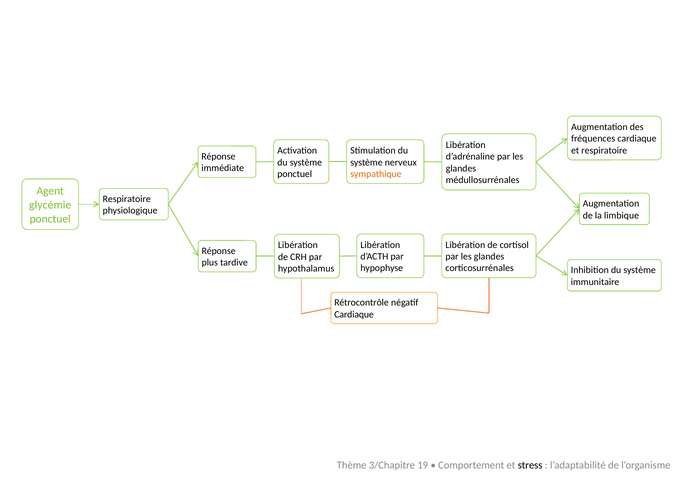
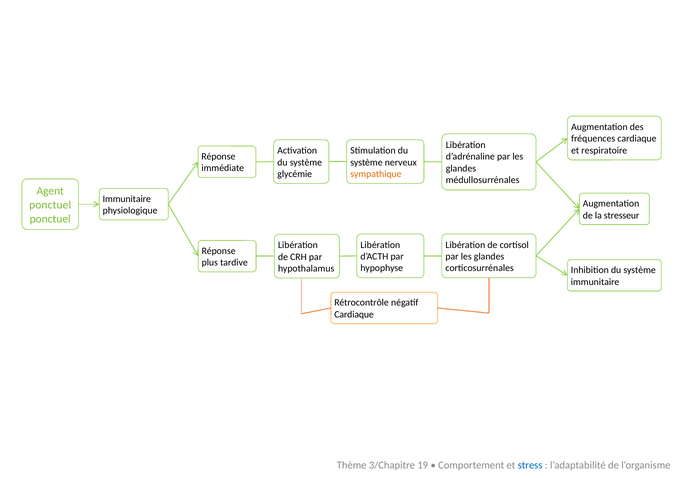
ponctuel: ponctuel -> glycémie (295, 174)
Respiratoire: Respiratoire -> Immunitaire (127, 199)
glycémie: glycémie -> ponctuel (50, 205)
limbique: limbique -> stresseur (622, 215)
stress colour: black -> blue (530, 465)
